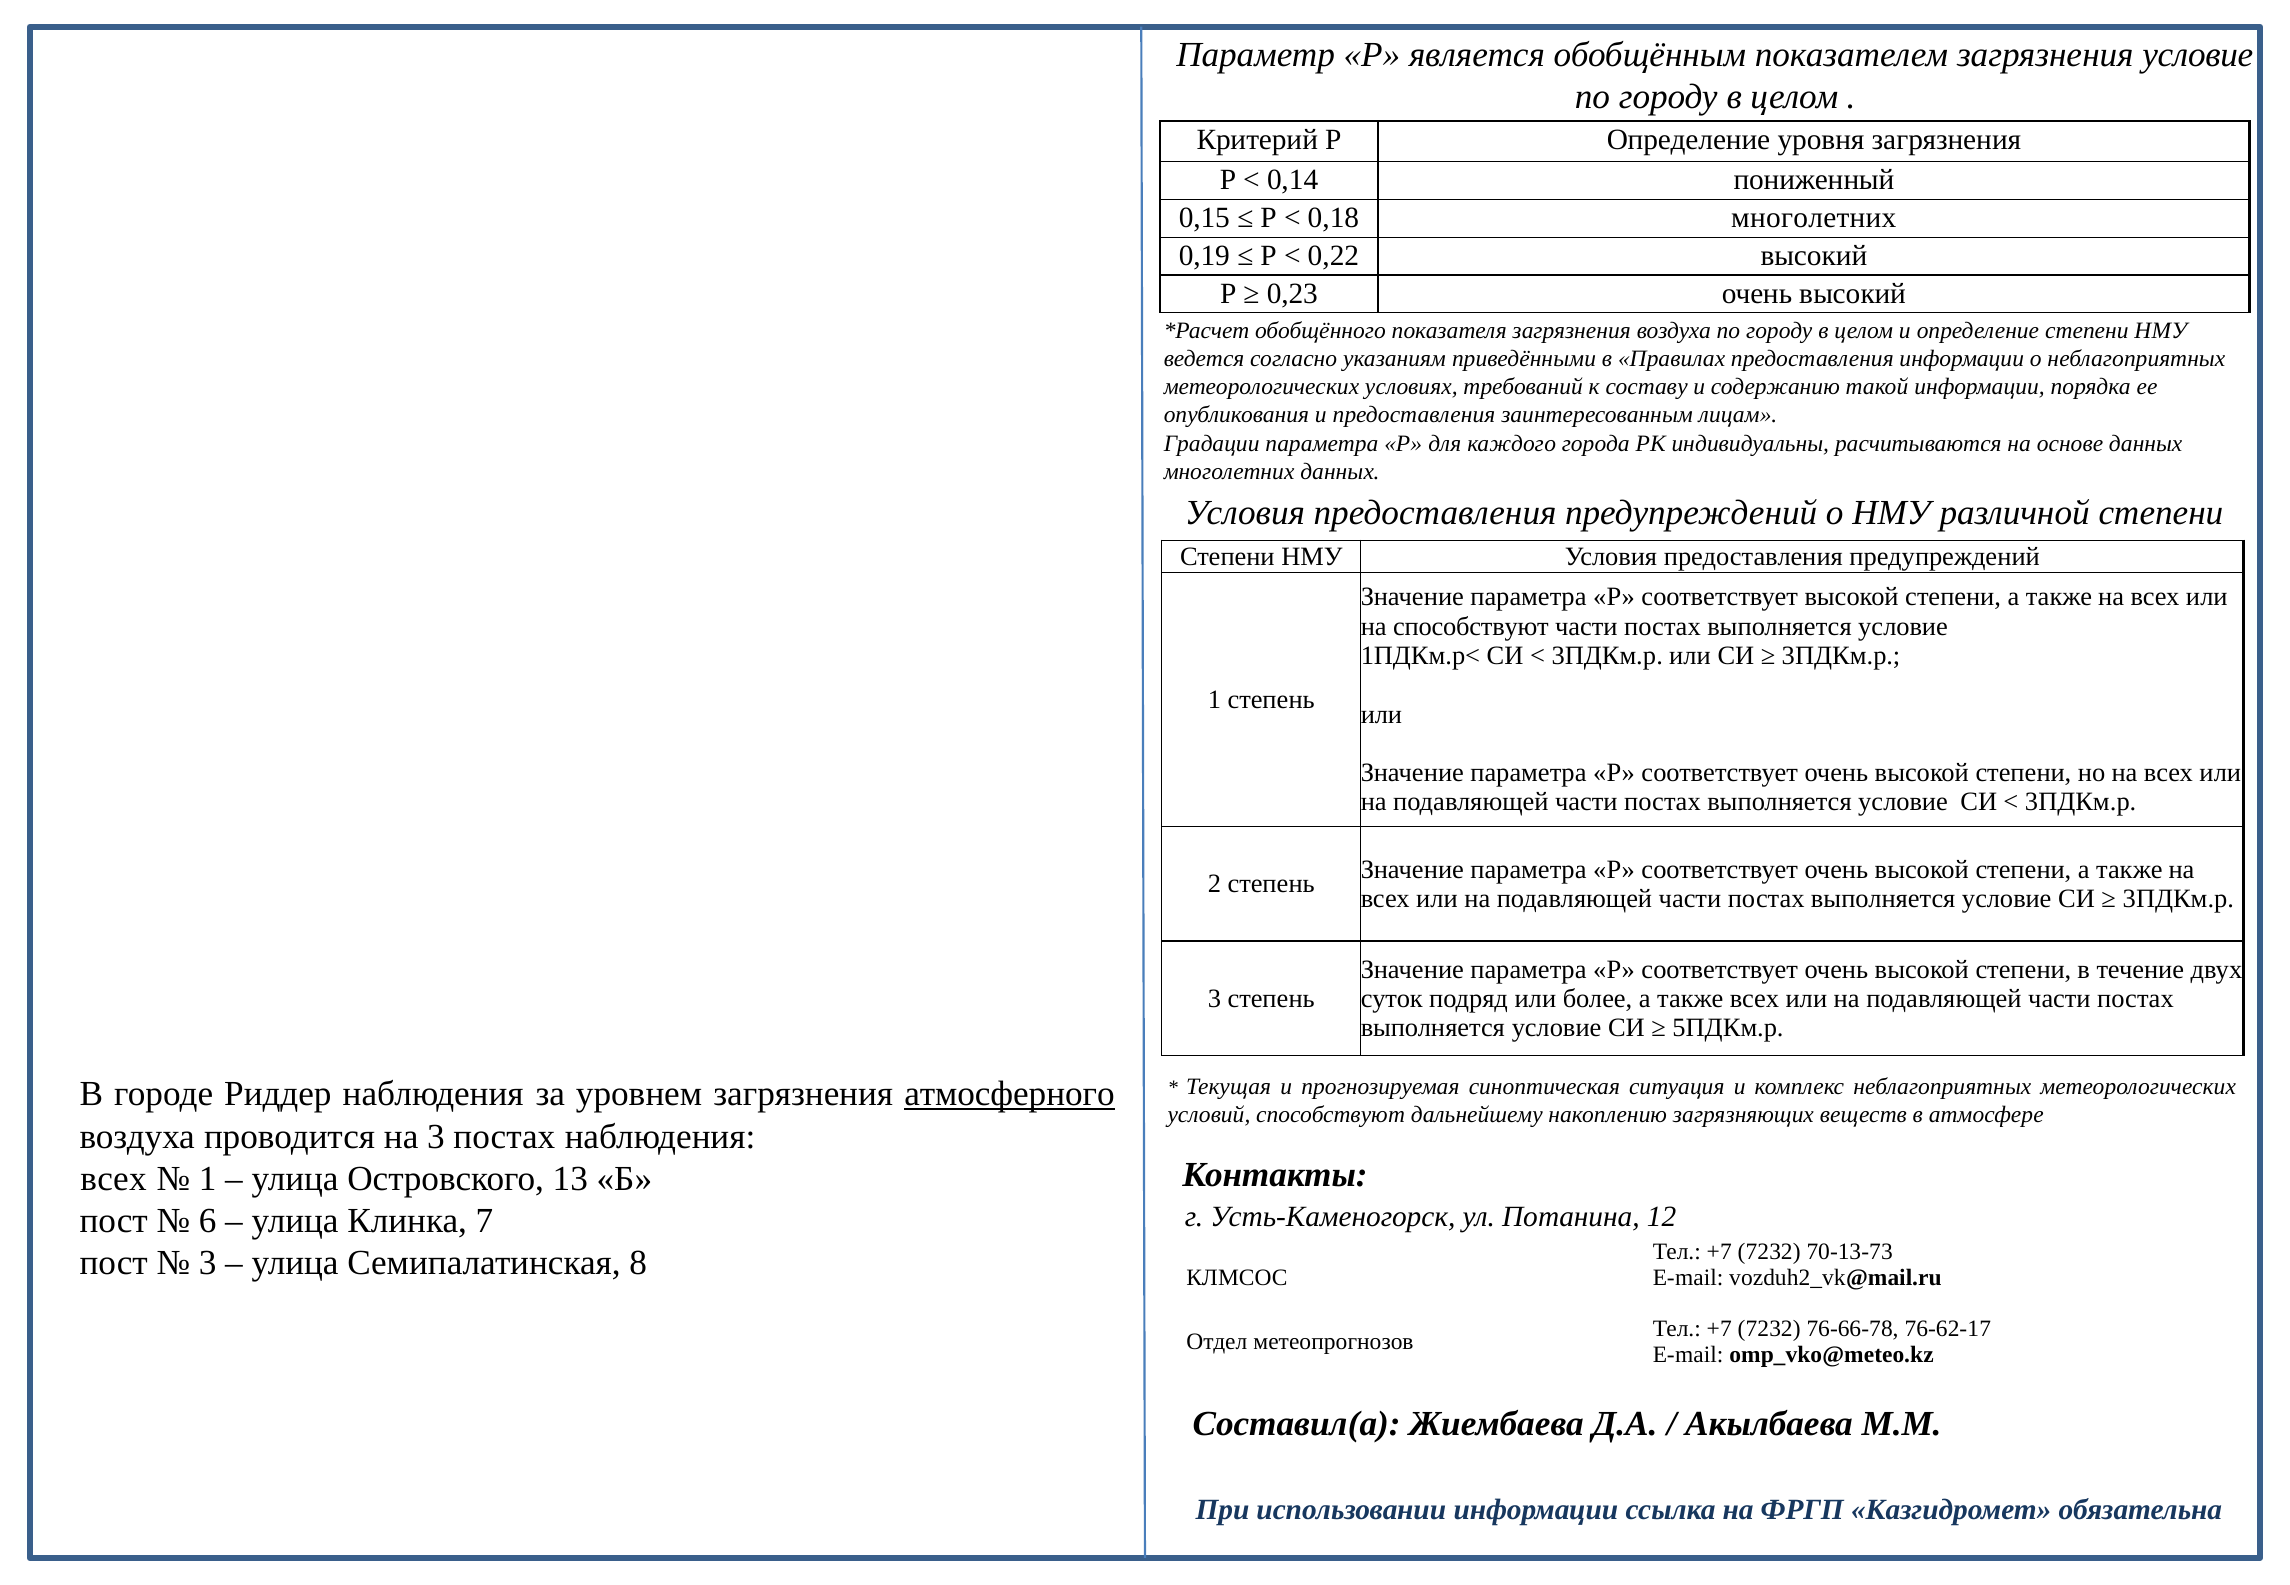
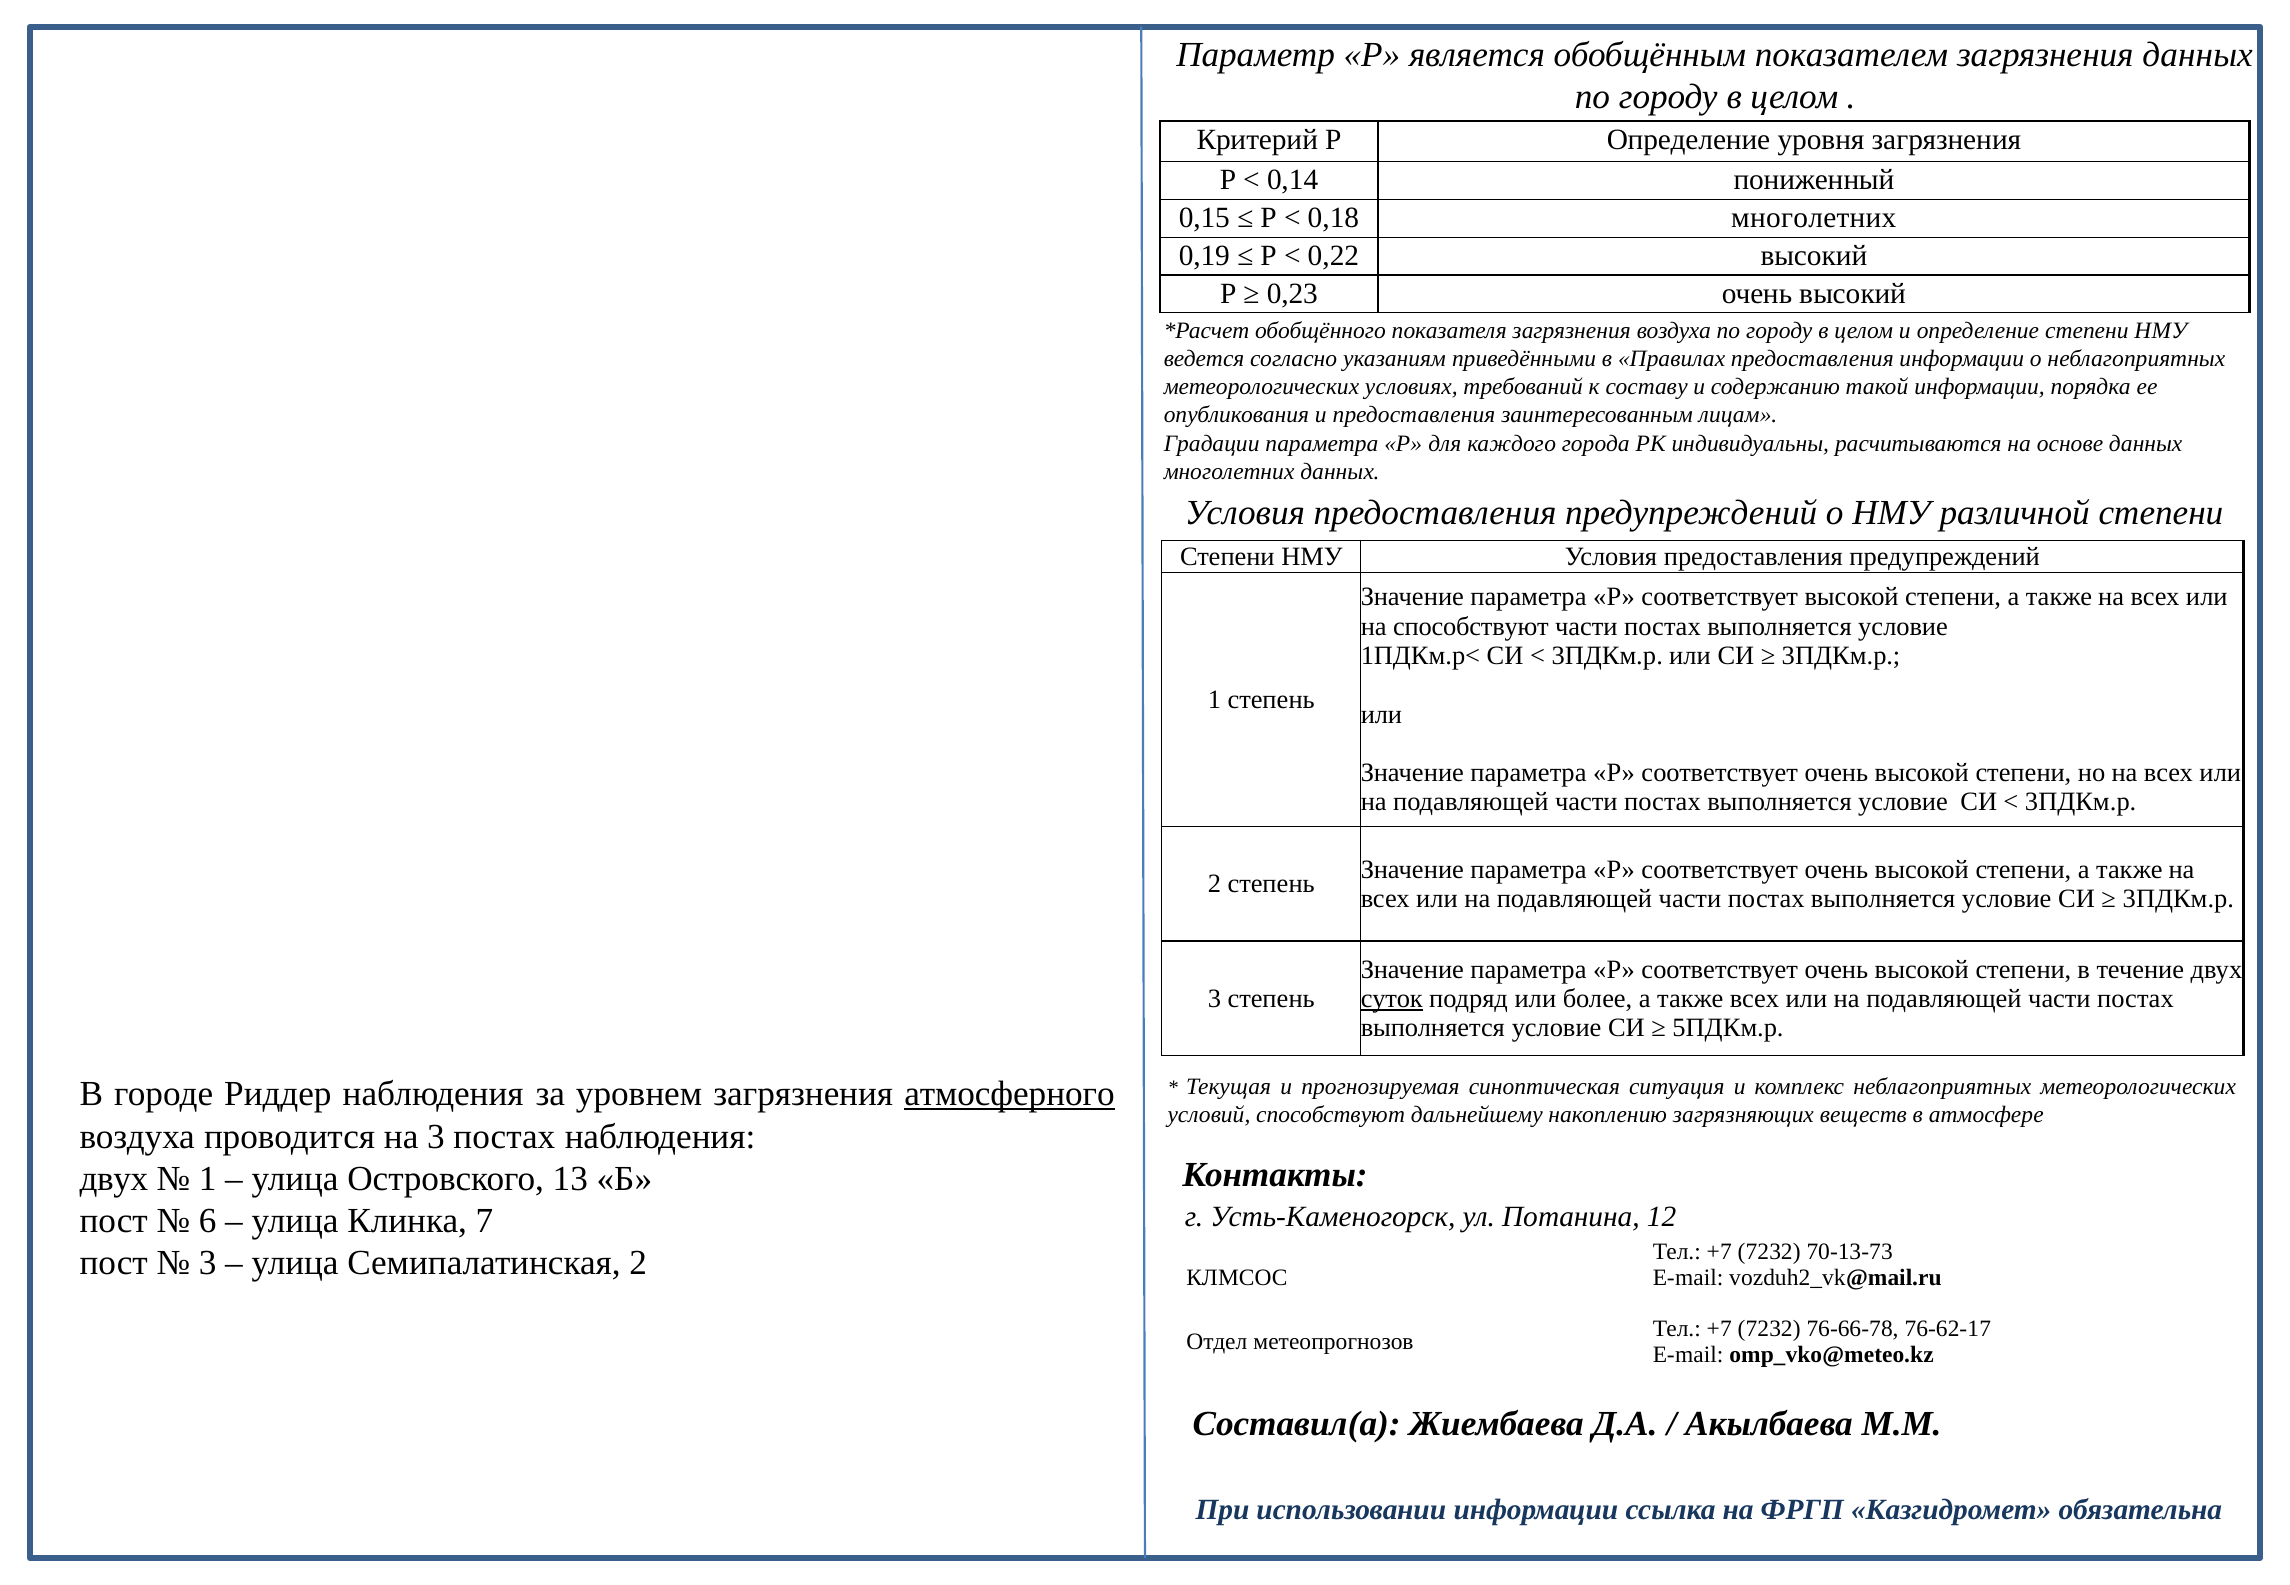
загрязнения условие: условие -> данных (2198, 55)
суток underline: none -> present (1392, 999)
всех: всех -> двух (114, 1179)
Семипалатинская 8: 8 -> 2 (638, 1263)
